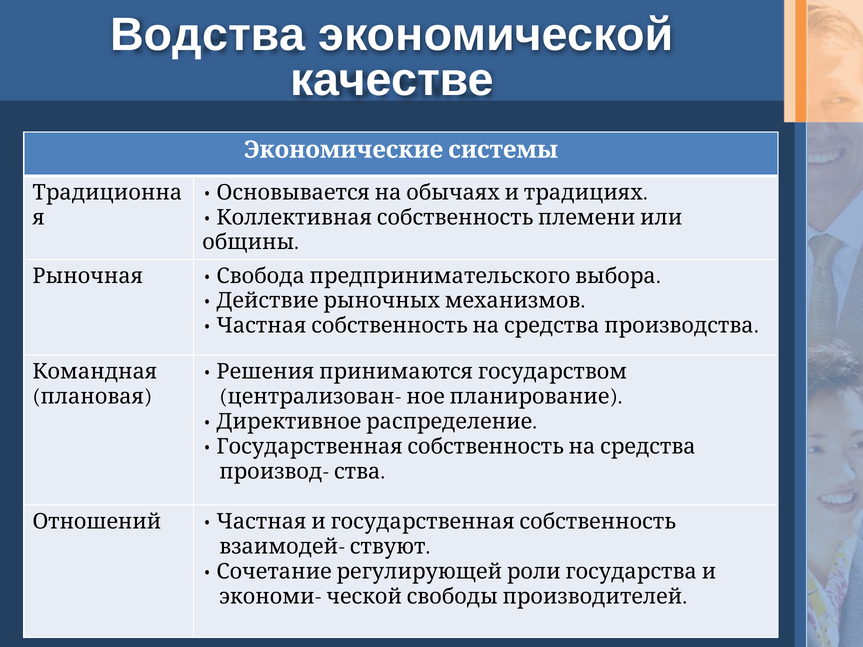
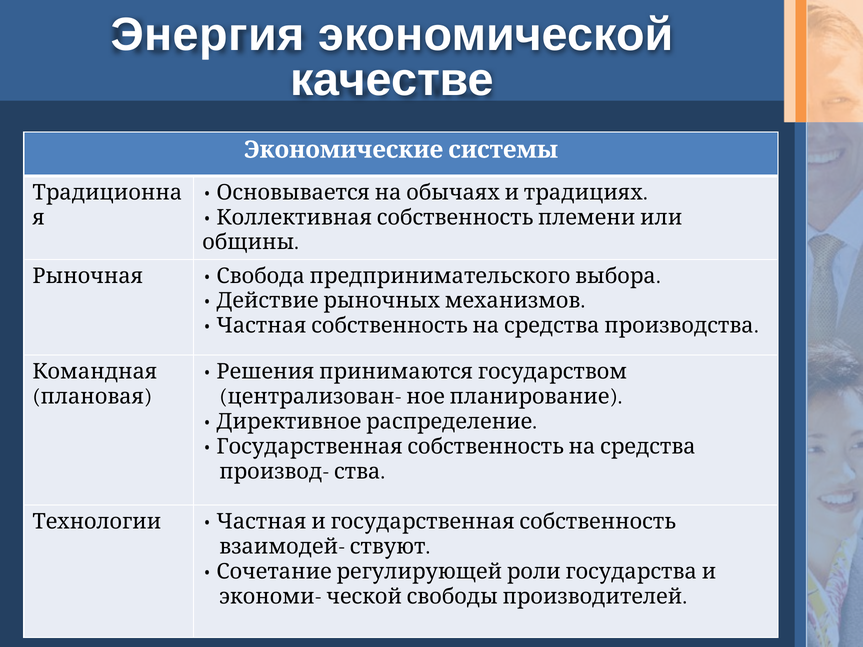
Водства: Водства -> Энергия (208, 35)
Отношений: Отношений -> Технологии (97, 522)
